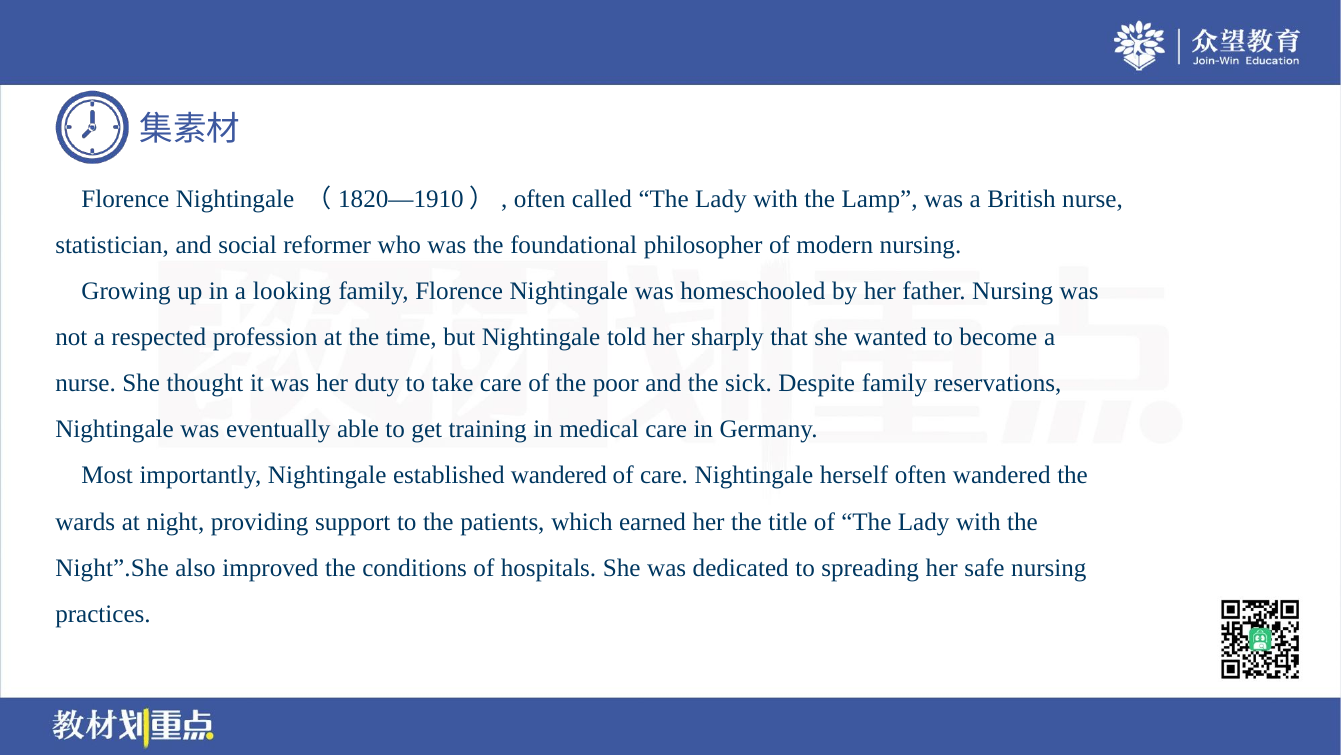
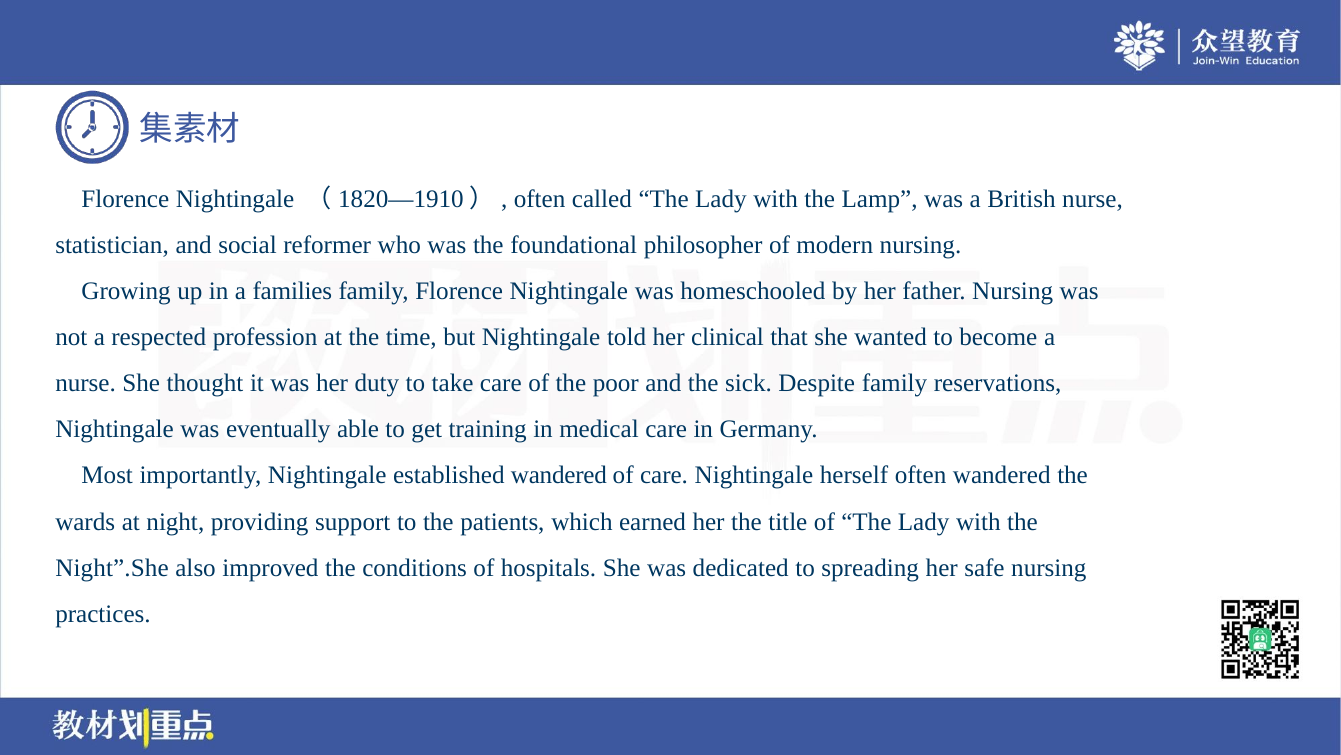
looking: looking -> families (292, 291)
sharply: sharply -> clinical (728, 337)
